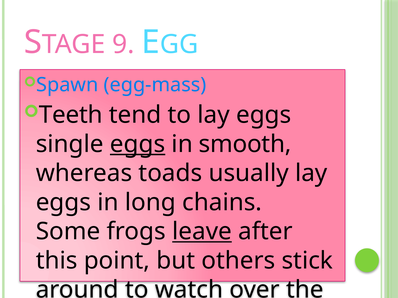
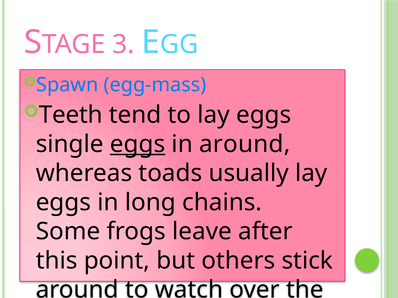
9: 9 -> 3 (123, 44)
in smooth: smooth -> around (245, 144)
leave underline: present -> none (202, 232)
